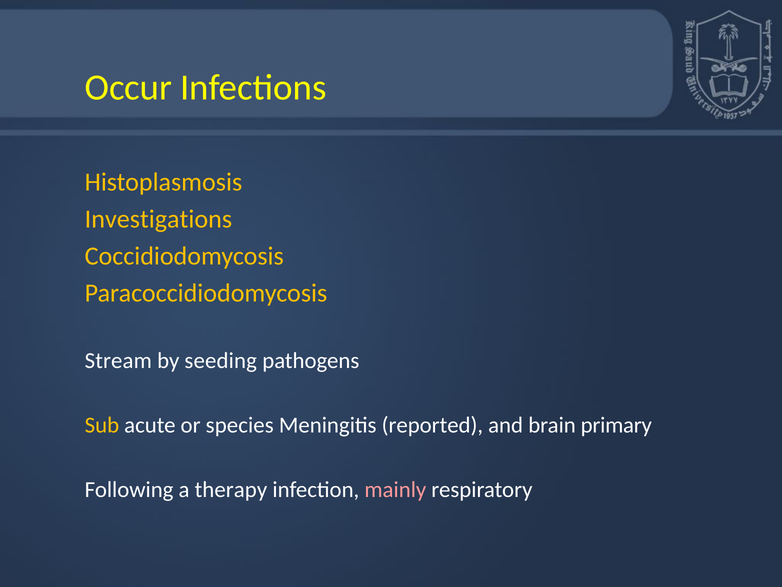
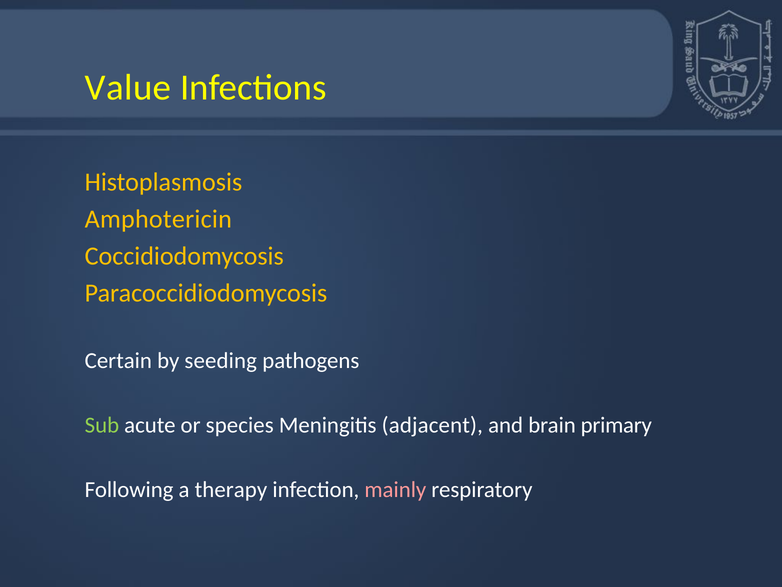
Occur: Occur -> Value (128, 87)
Investigations: Investigations -> Amphotericin (158, 219)
Stream: Stream -> Certain (118, 361)
Sub colour: yellow -> light green (102, 425)
reported: reported -> adjacent (432, 425)
